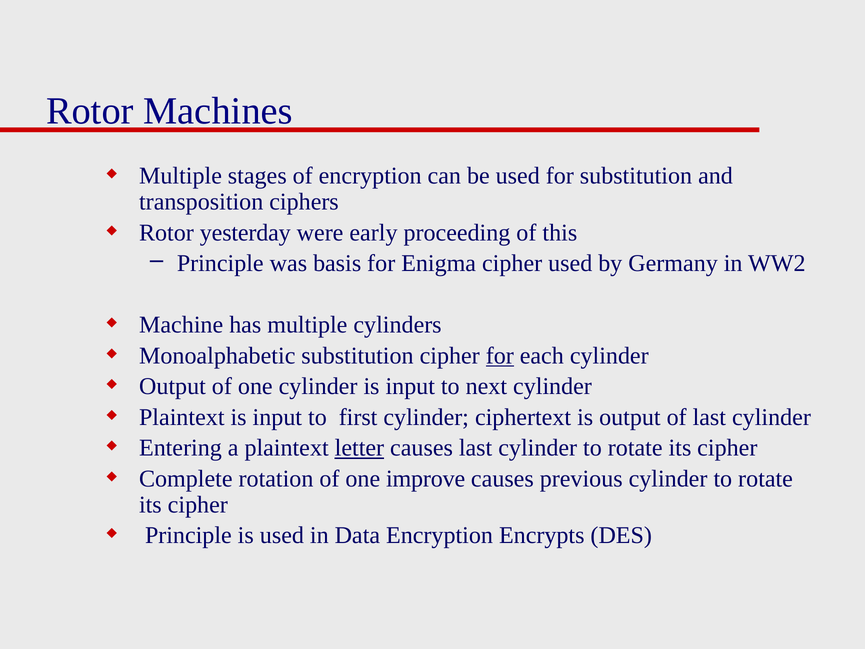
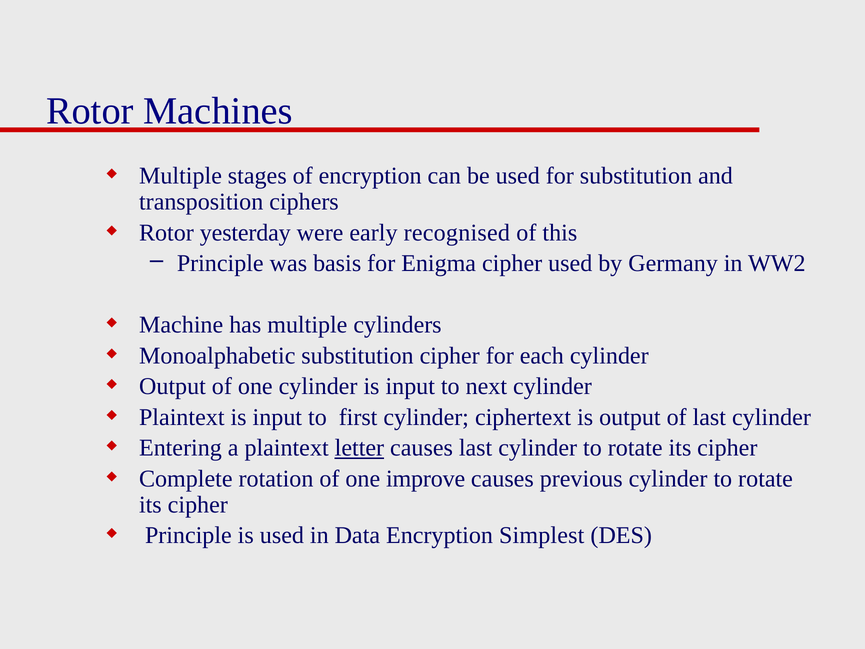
proceeding: proceeding -> recognised (457, 232)
for underline: present -> none (500, 356)
Encrypts: Encrypts -> Simplest (542, 535)
